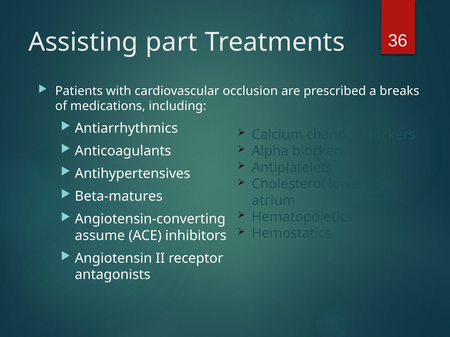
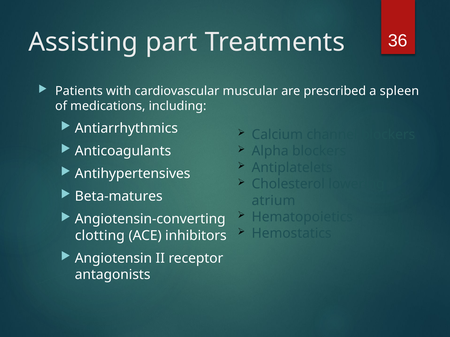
occlusion: occlusion -> muscular (250, 91)
breaks: breaks -> spleen (399, 91)
assume: assume -> clotting (100, 236)
